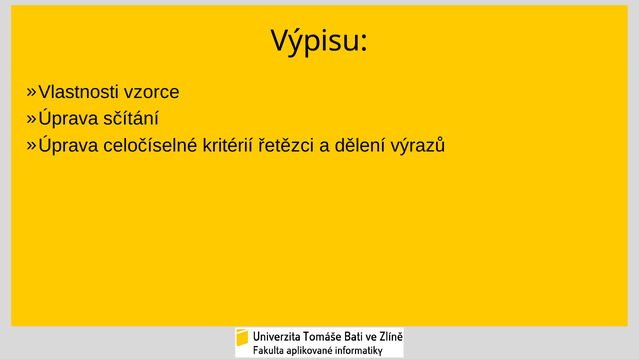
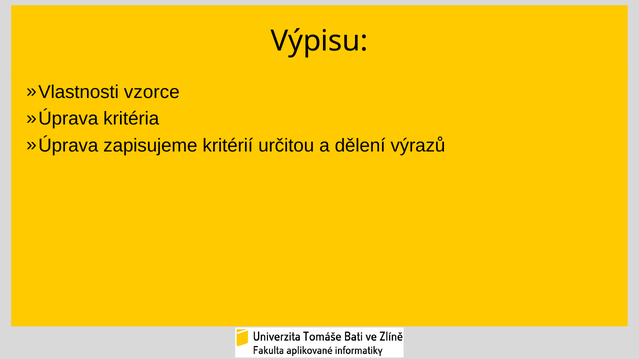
sčítání: sčítání -> kritéria (131, 119)
celočíselné: celočíselné -> zapisujeme (150, 146)
řetězci: řetězci -> určitou (286, 146)
